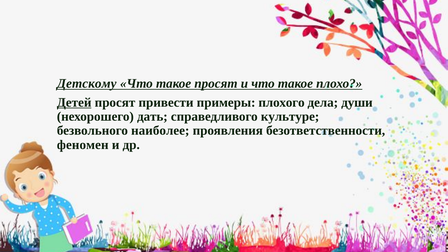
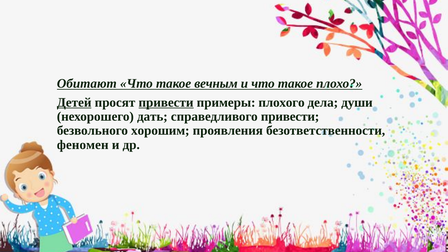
Детскому: Детскому -> Обитают (87, 84)
такое просят: просят -> вечным (216, 84)
привести underline: none -> present (166, 102)
справедливого культуре: культуре -> привести (290, 117)
наиболее: наиболее -> хорошим (160, 131)
